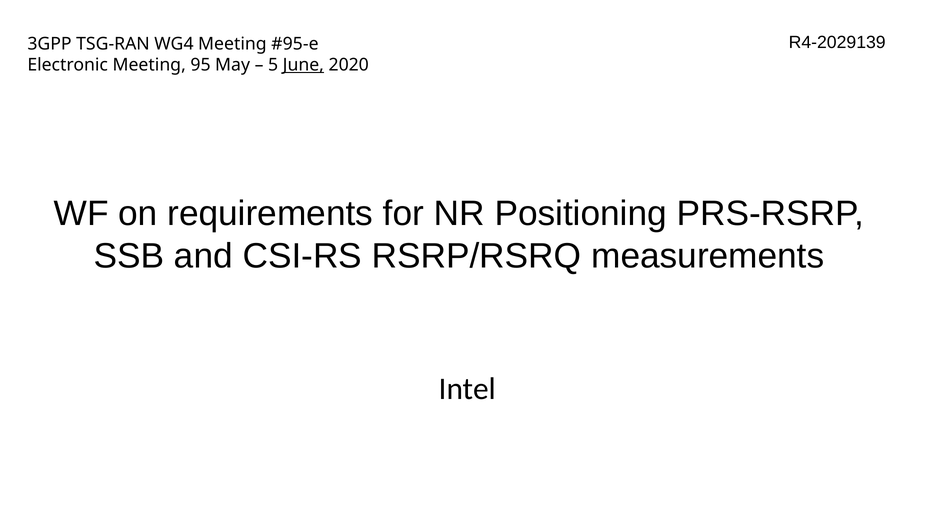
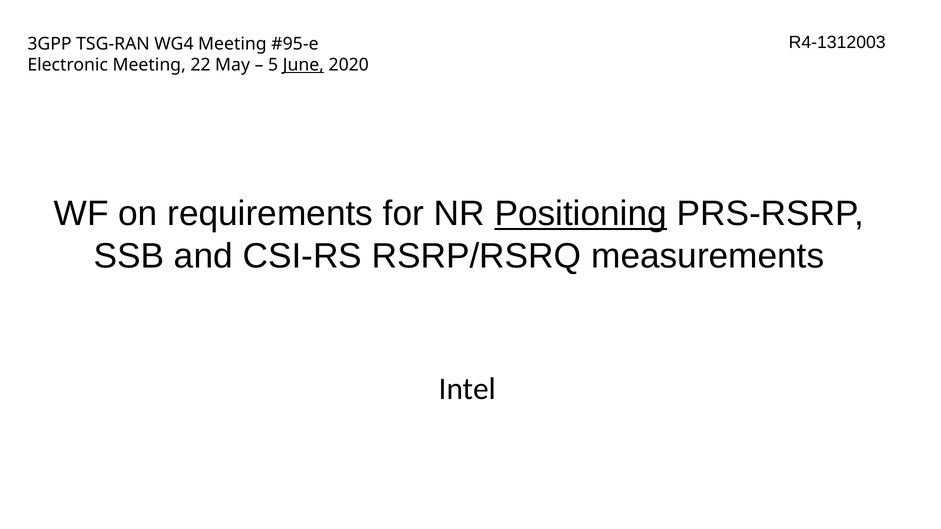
R4-2029139: R4-2029139 -> R4-1312003 (837, 43)
95: 95 -> 22 (201, 65)
Positioning underline: none -> present (581, 214)
